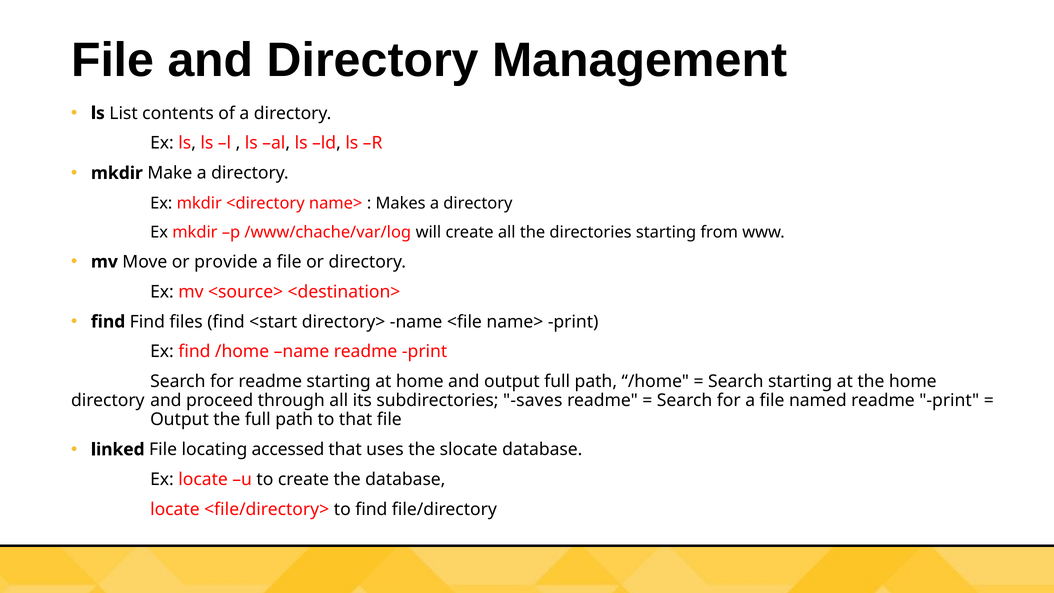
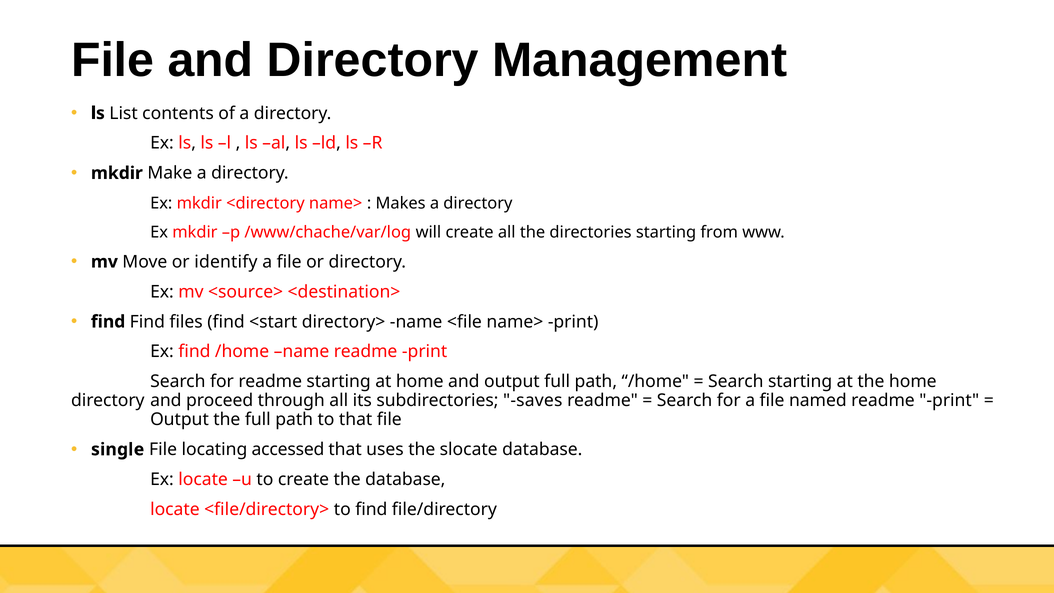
provide: provide -> identify (226, 262)
linked: linked -> single (118, 449)
